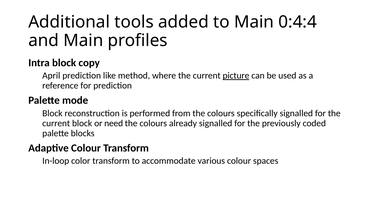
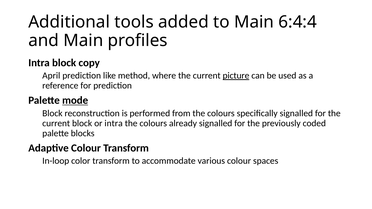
0:4:4: 0:4:4 -> 6:4:4 (298, 22)
mode underline: none -> present (75, 101)
or need: need -> intra (114, 123)
